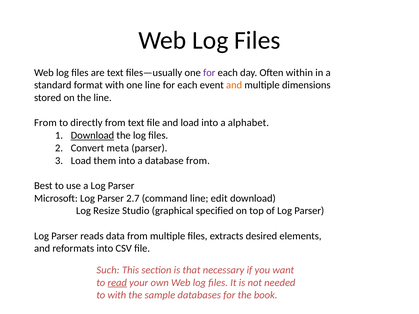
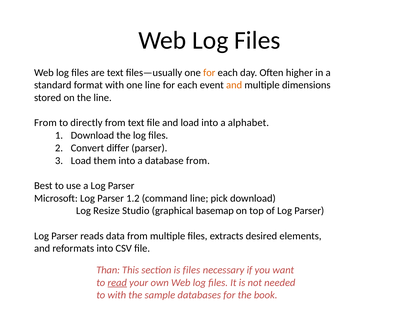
for colour: purple -> orange (209, 73)
within: within -> higher (299, 73)
Download underline: present -> none (92, 136)
meta: meta -> differ (118, 148)
2.7: 2.7 -> 1.2 (133, 198)
edit: edit -> pick (219, 198)
specified: specified -> basemap (215, 211)
Such: Such -> Than (108, 270)
is that: that -> files (191, 270)
